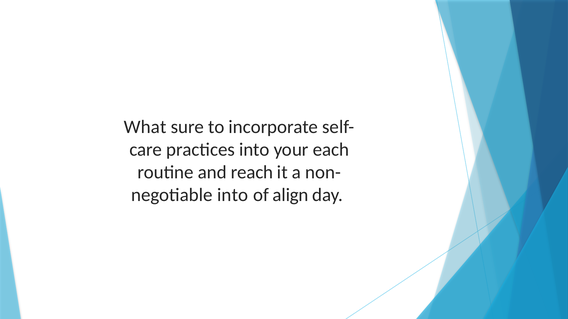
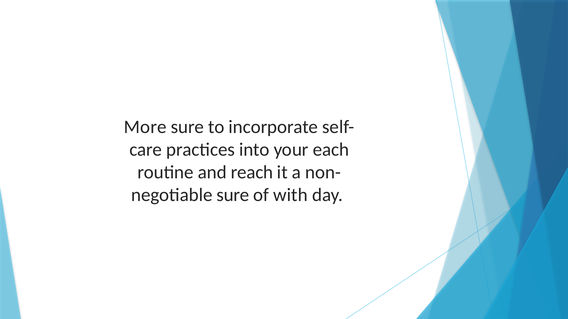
What: What -> More (145, 127)
into: into -> sure (233, 195)
align: align -> with (290, 195)
